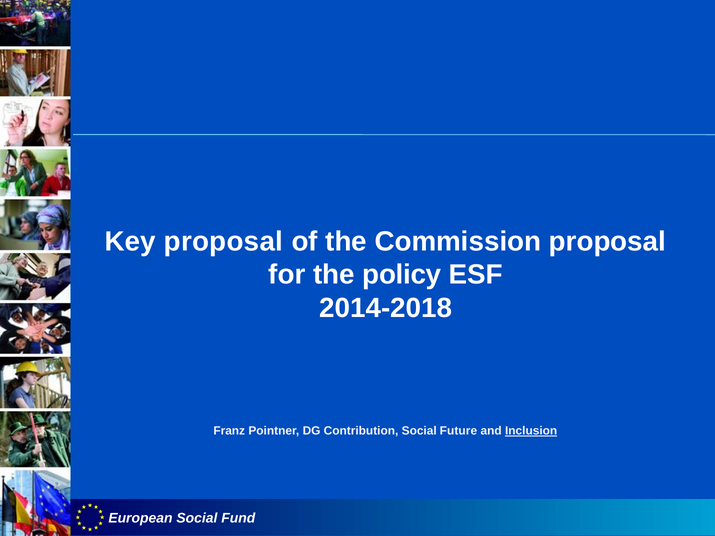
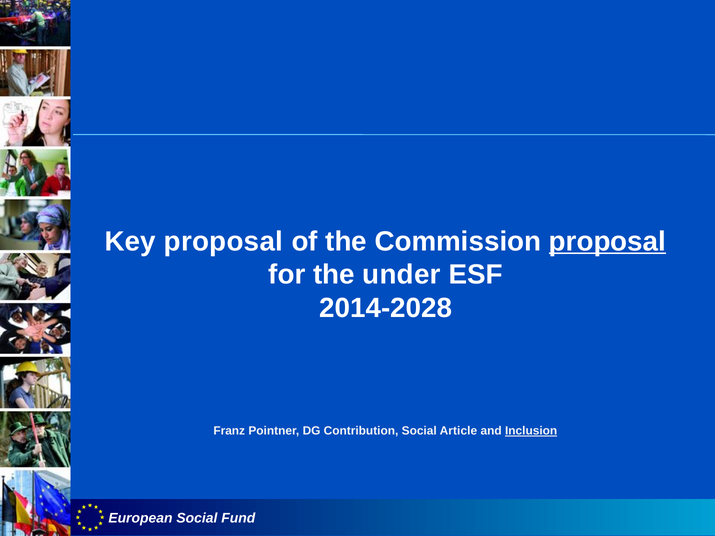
proposal underline: none -> present (607, 241)
policy: policy -> under (402, 275)
2014-2018: 2014-2018 -> 2014-2028 (386, 308)
Future: Future -> Article (458, 431)
